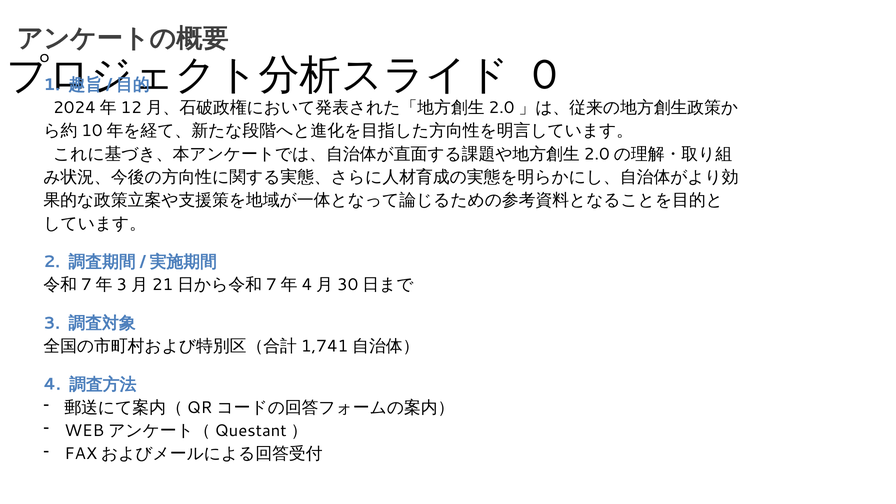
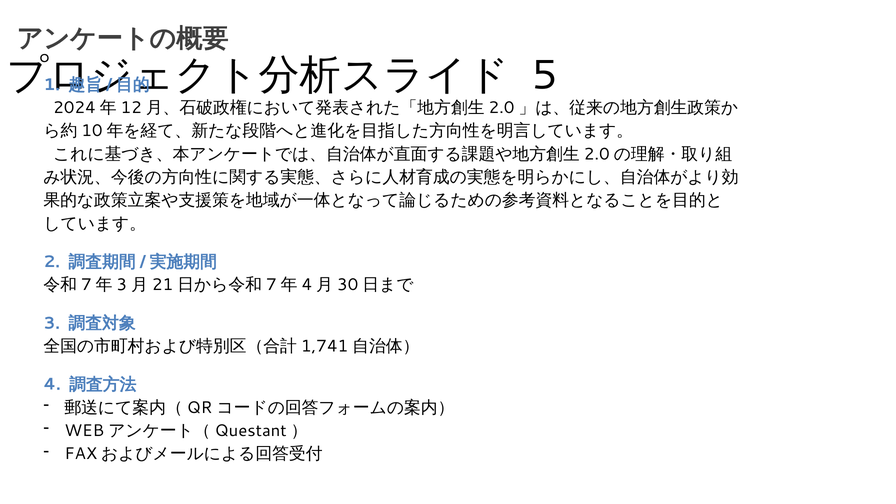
0: 0 -> 5 (545, 75)
